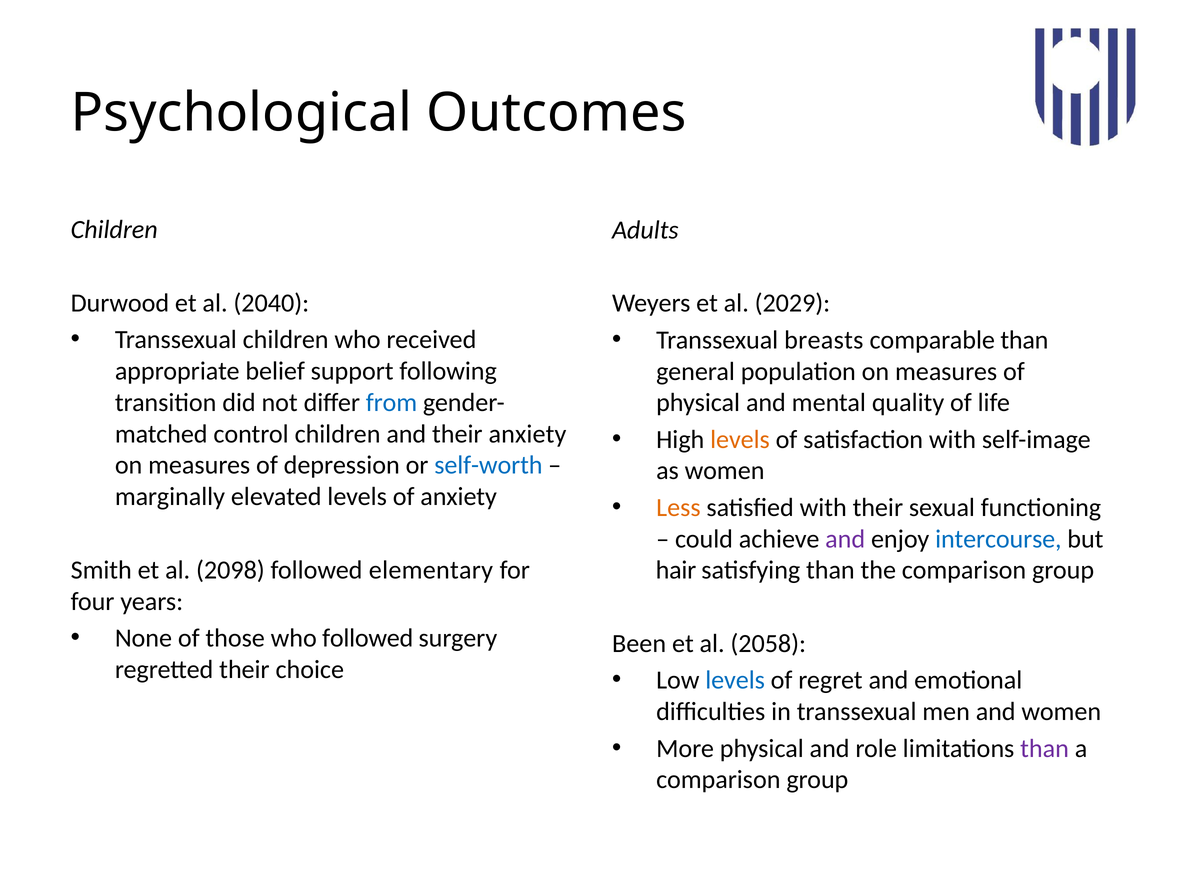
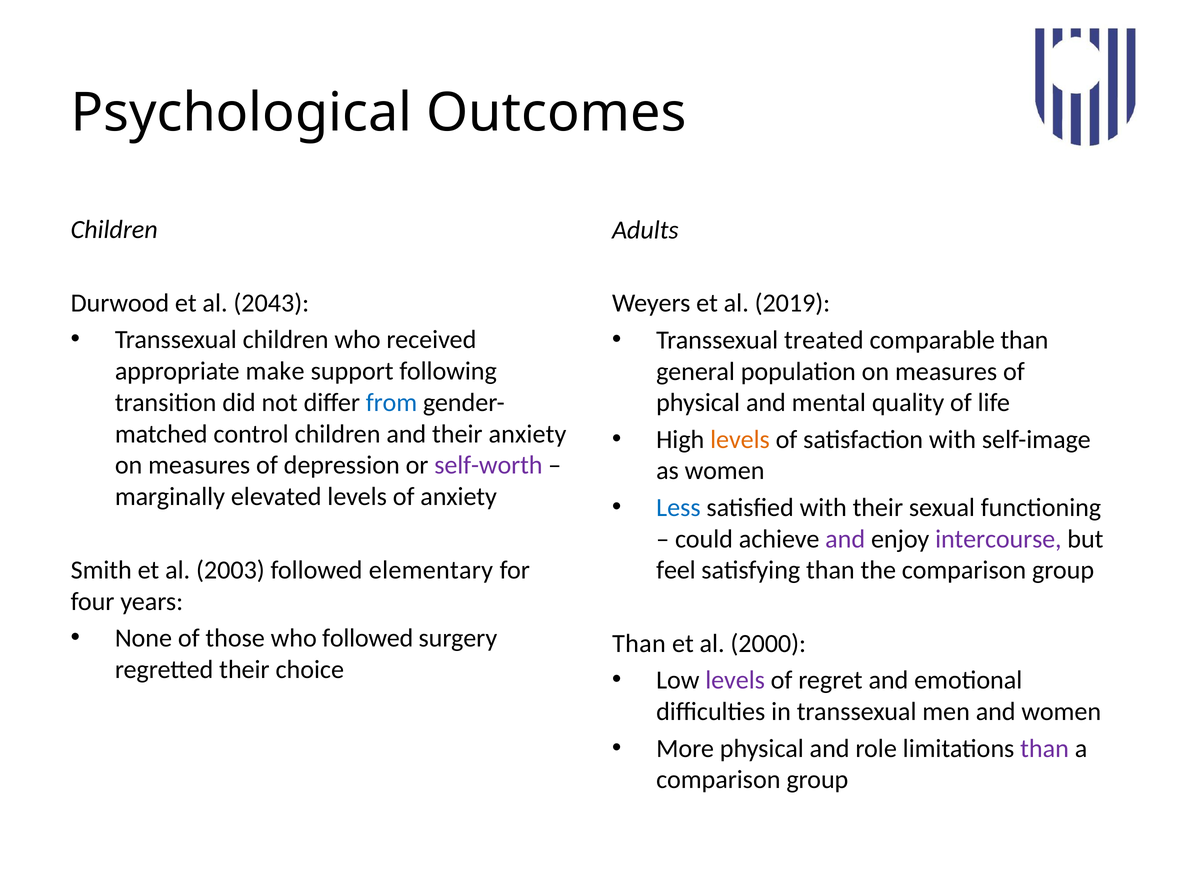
2040: 2040 -> 2043 (271, 303)
2029: 2029 -> 2019 (792, 303)
breasts: breasts -> treated (824, 340)
belief: belief -> make (275, 371)
self-worth colour: blue -> purple (488, 465)
Less colour: orange -> blue (678, 507)
intercourse colour: blue -> purple (998, 539)
2098: 2098 -> 2003 (230, 570)
hair: hair -> feel (676, 570)
Been: Been -> Than (639, 643)
2058: 2058 -> 2000 (768, 643)
levels colour: blue -> purple (735, 680)
